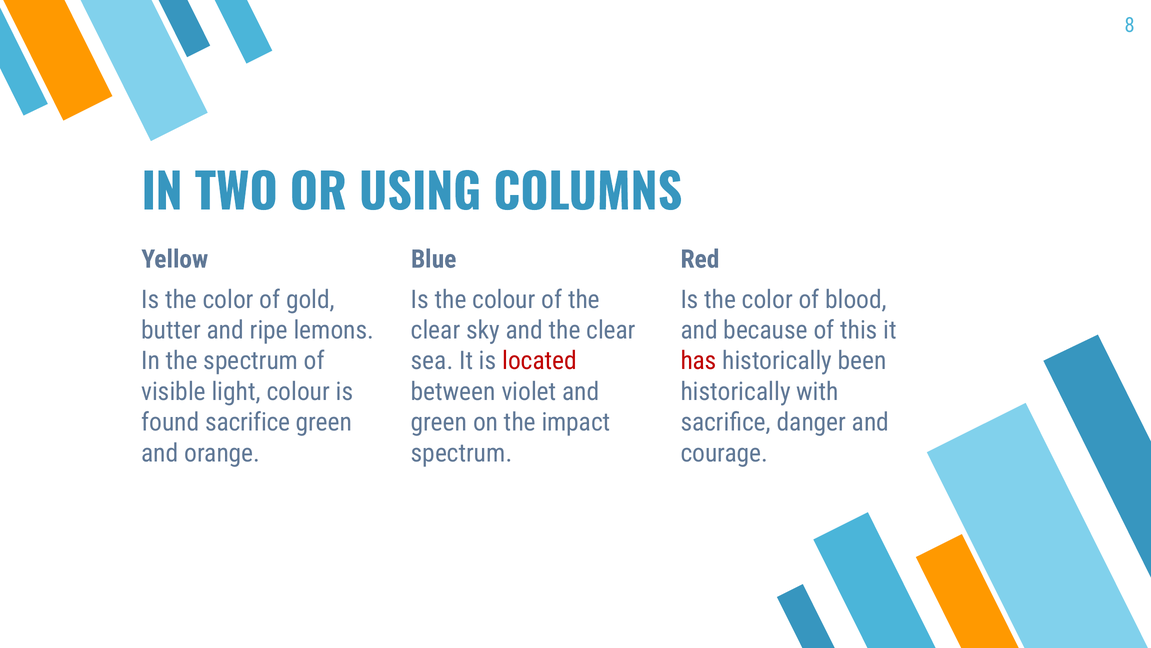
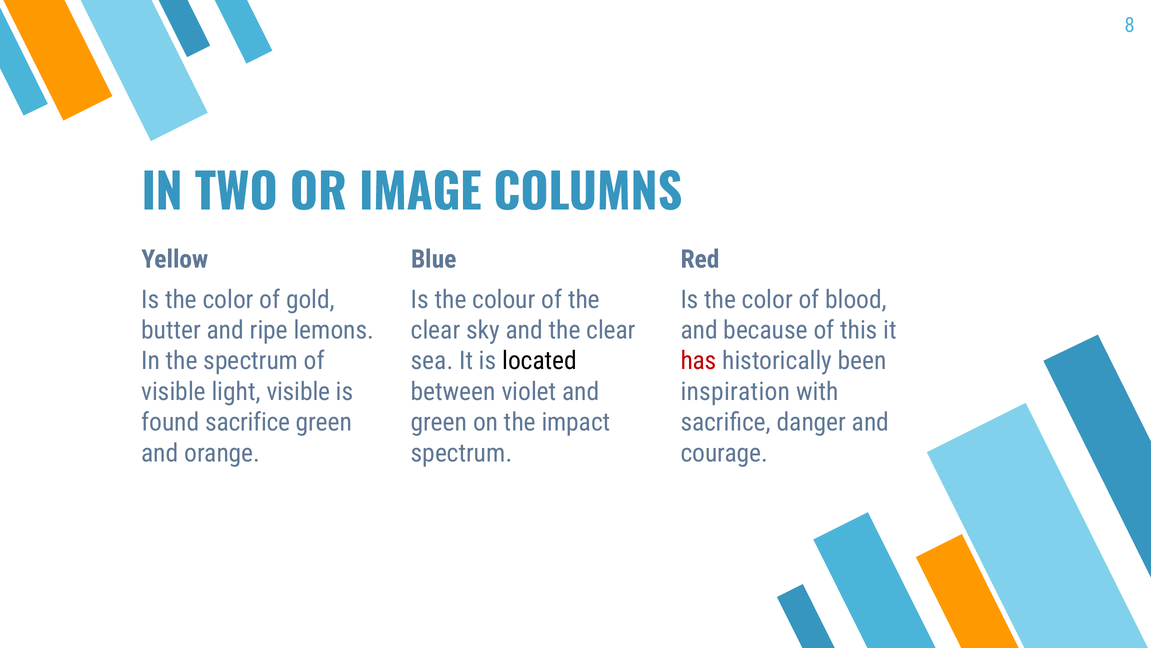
USING: USING -> IMAGE (420, 193)
located colour: red -> black (540, 361)
light colour: colour -> visible (298, 391)
historically: historically -> inspiration (735, 391)
